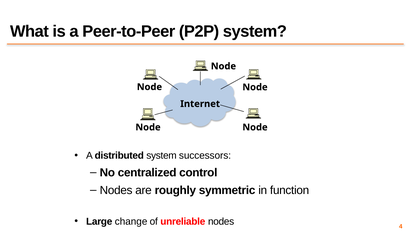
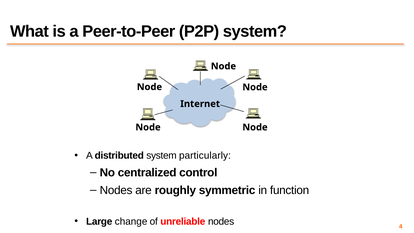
successors: successors -> particularly (205, 156)
